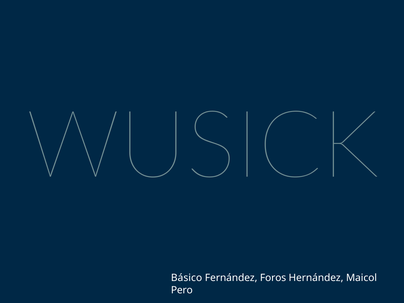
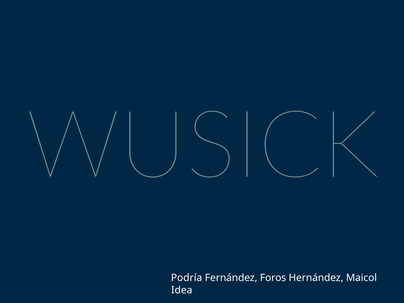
Básico: Básico -> Podría (187, 278)
Pero: Pero -> Idea (182, 290)
